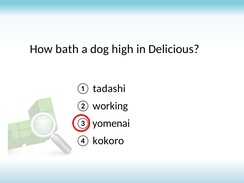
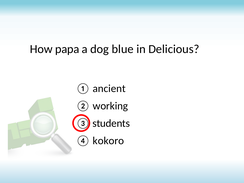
bath: bath -> papa (67, 49)
high: high -> blue (123, 49)
tadashi: tadashi -> ancient (109, 88)
yomenai: yomenai -> students (111, 123)
